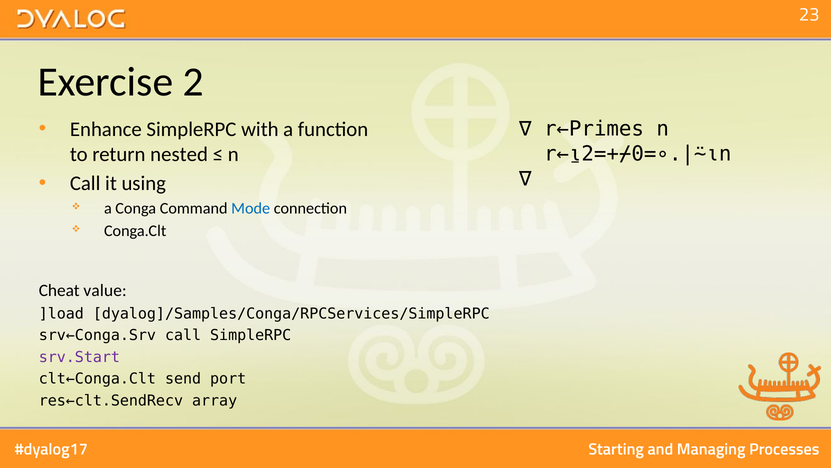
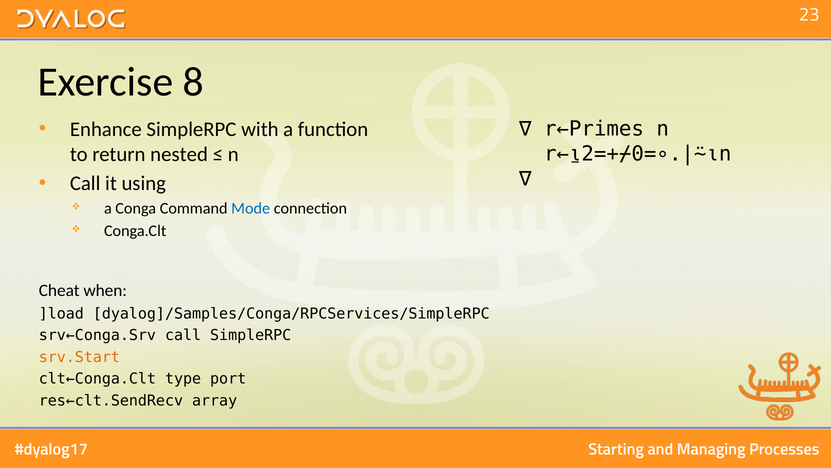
2: 2 -> 8 (193, 82)
value: value -> when (105, 290)
srv.Start colour: purple -> orange (79, 357)
send: send -> type (183, 378)
